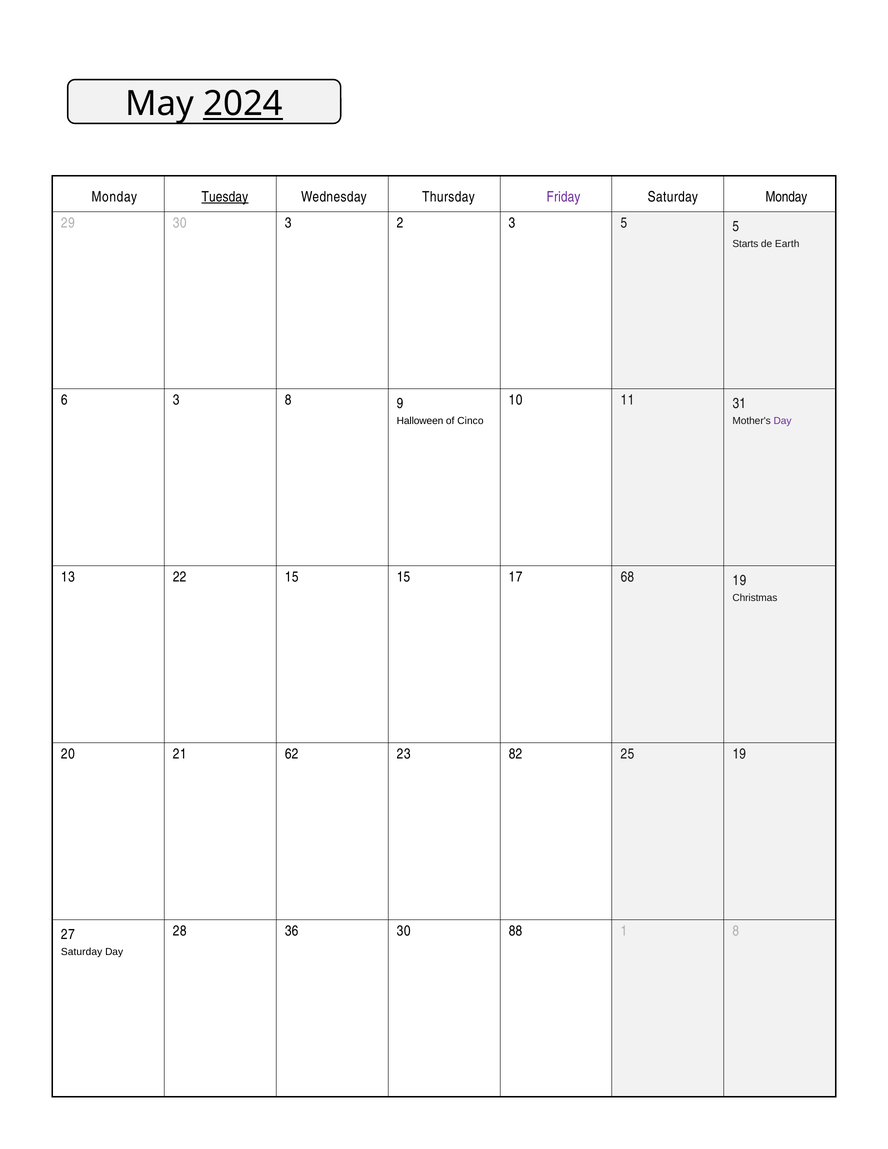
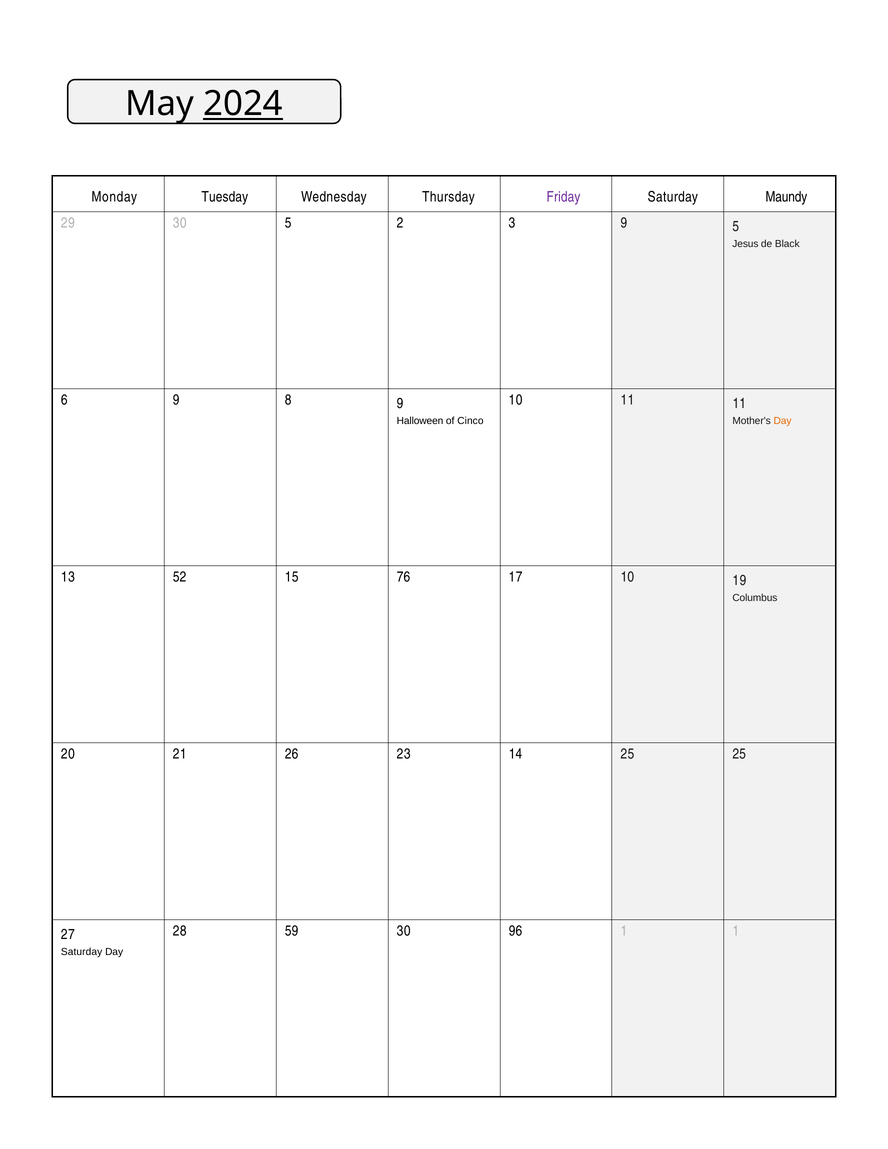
Tuesday underline: present -> none (225, 197)
Saturday Monday: Monday -> Maundy (786, 197)
30 3: 3 -> 5 (288, 223)
3 5: 5 -> 9 (624, 223)
Starts: Starts -> Jesus (745, 244)
Earth: Earth -> Black (787, 244)
6 3: 3 -> 9 (176, 400)
11 31: 31 -> 11 (739, 403)
Day colour: purple -> orange (783, 421)
22: 22 -> 52 (180, 577)
15 15: 15 -> 76 (404, 577)
17 68: 68 -> 10 (627, 577)
Christmas: Christmas -> Columbus (755, 598)
62: 62 -> 26 (292, 754)
82: 82 -> 14 (515, 754)
25 19: 19 -> 25 (739, 754)
36: 36 -> 59 (292, 931)
88: 88 -> 96 (515, 931)
1 8: 8 -> 1 (736, 931)
